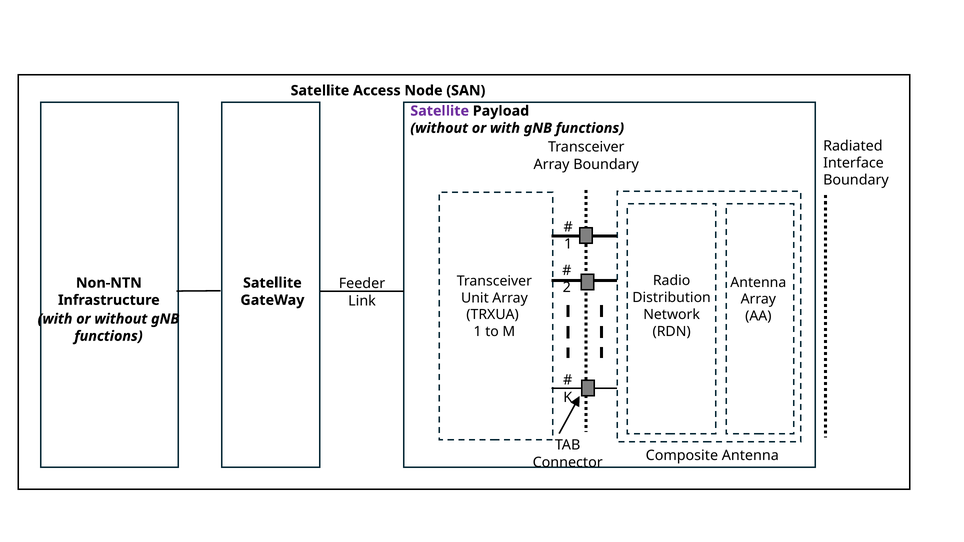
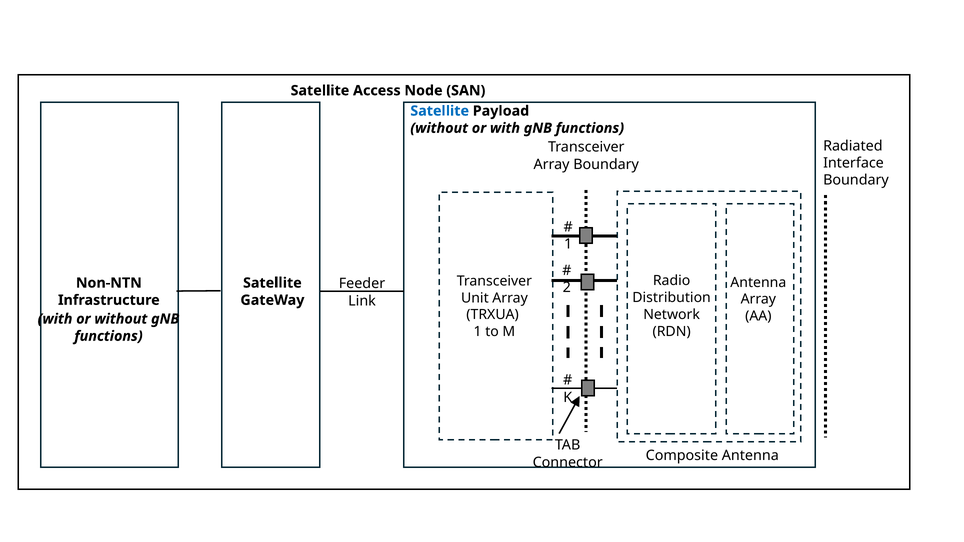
Satellite colour: purple -> blue (440, 111)
